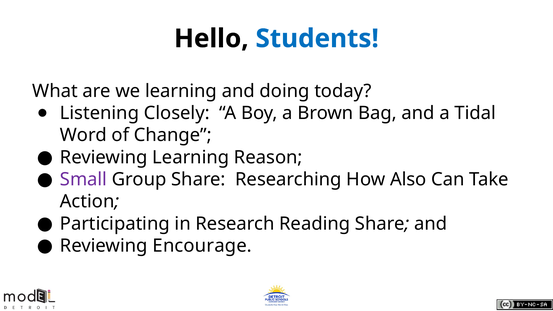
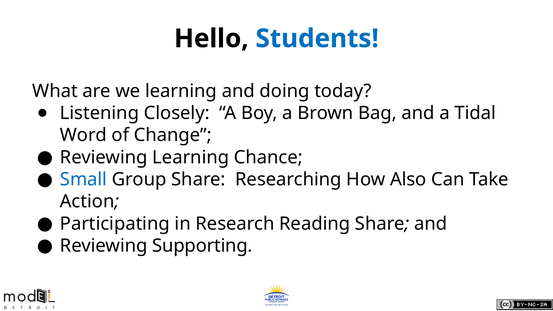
Reason: Reason -> Chance (268, 157)
Small colour: purple -> blue (84, 179)
Encourage: Encourage -> Supporting (202, 246)
